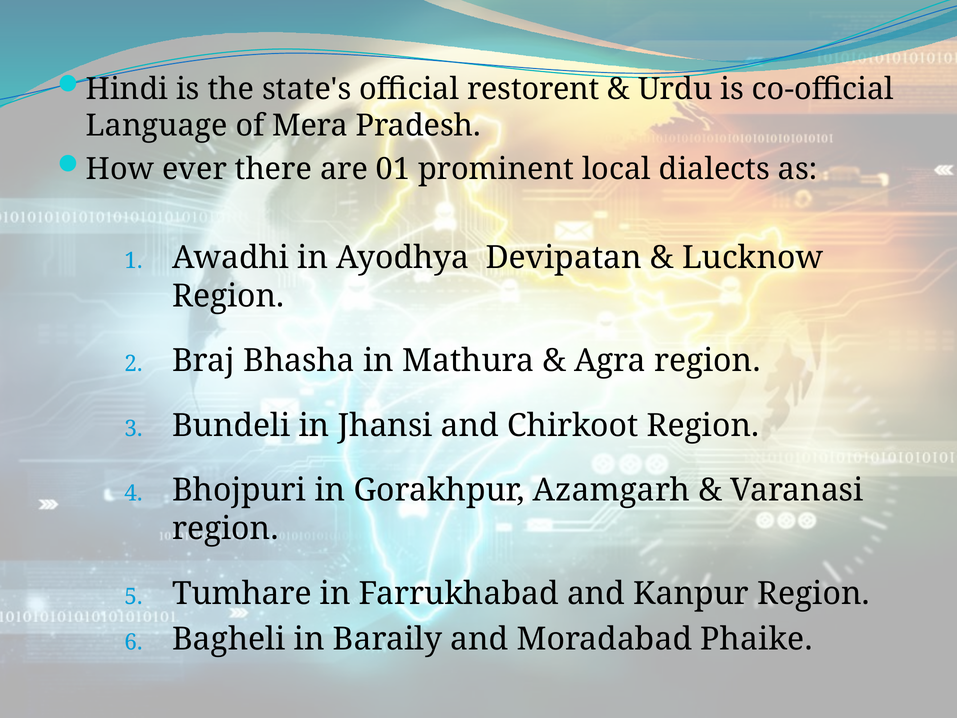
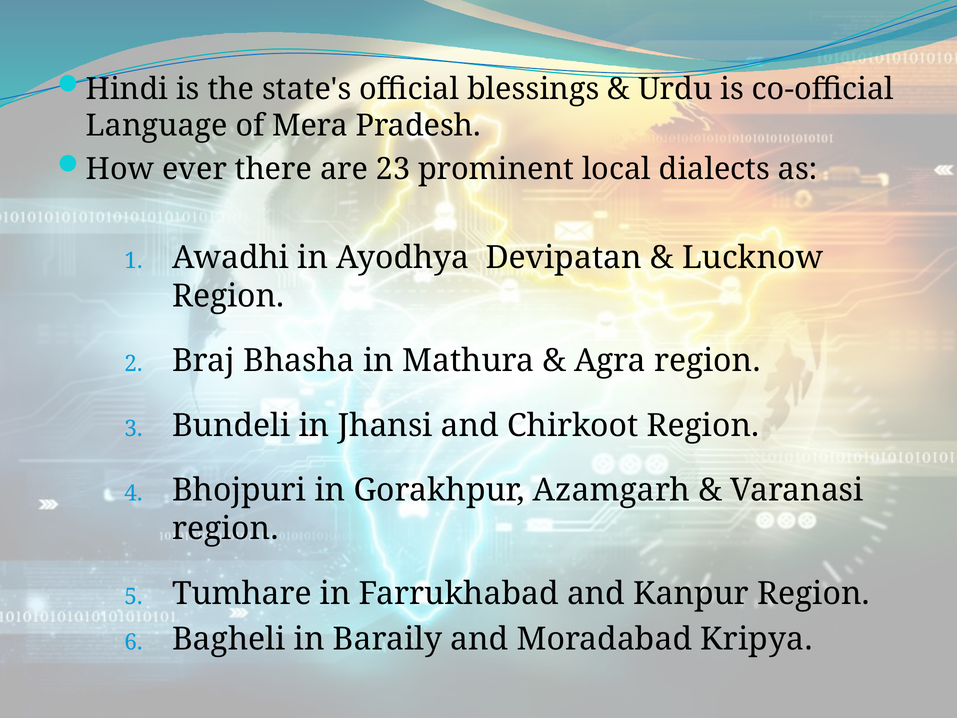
restorent: restorent -> blessings (533, 89)
01: 01 -> 23 (393, 169)
Phaike: Phaike -> Kripya (756, 639)
